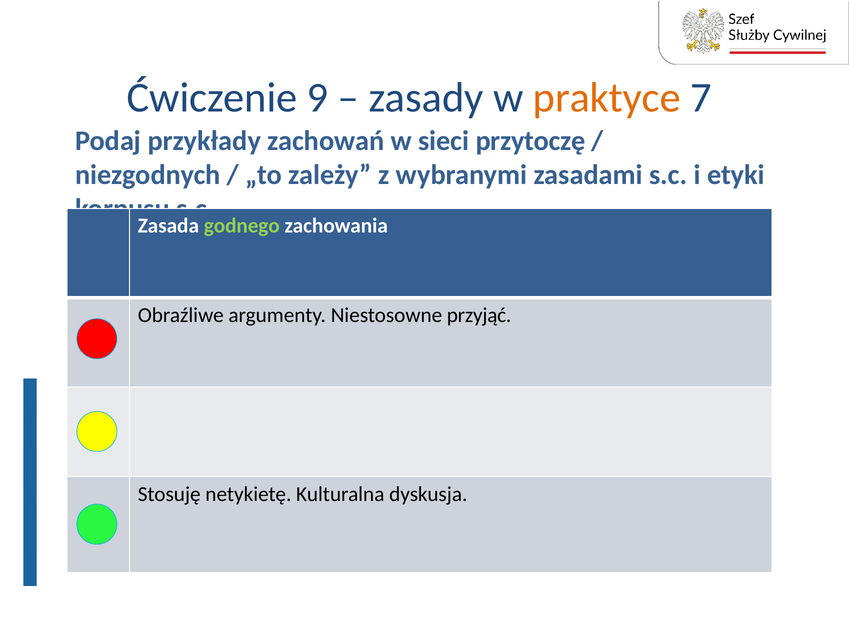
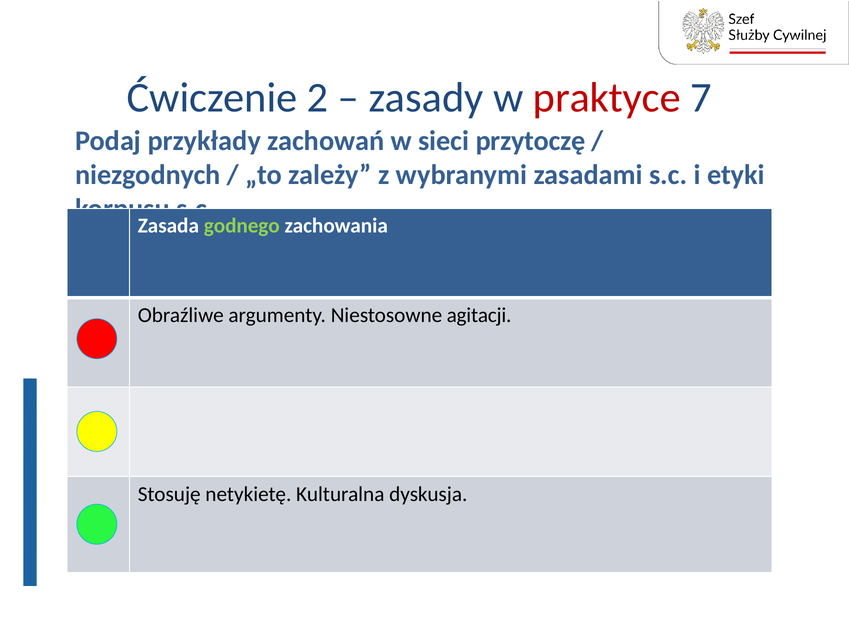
9: 9 -> 2 (318, 98)
praktyce colour: orange -> red (607, 98)
przyjąć: przyjąć -> agitacji (479, 315)
